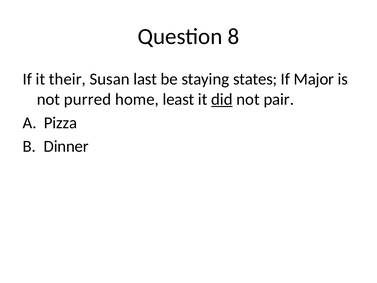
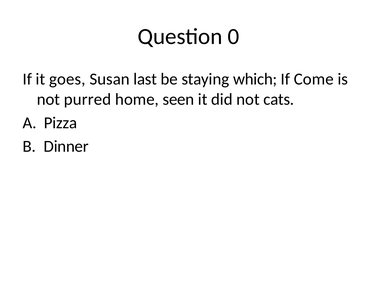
8: 8 -> 0 (233, 36)
their: their -> goes (67, 79)
states: states -> which (255, 79)
Major: Major -> Come (314, 79)
least: least -> seen (178, 99)
did underline: present -> none (222, 99)
pair: pair -> cats (279, 99)
